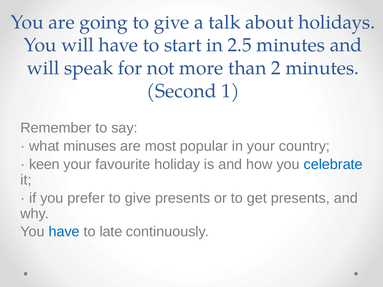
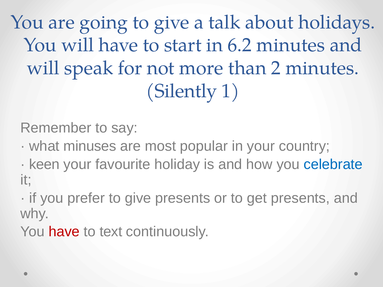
2.5: 2.5 -> 6.2 (240, 45)
Second: Second -> Silently (182, 91)
have colour: blue -> red (64, 232)
late: late -> text (111, 232)
